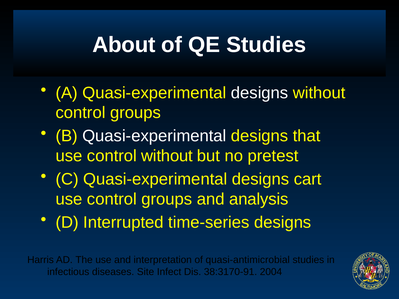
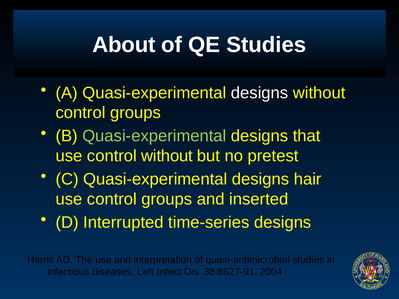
Quasi-experimental colour: white -> light green (154, 136)
cart: cart -> hair (308, 179)
analysis: analysis -> inserted (259, 199)
Site: Site -> Left (146, 272)
38:3170-91: 38:3170-91 -> 38:8627-91 (231, 272)
